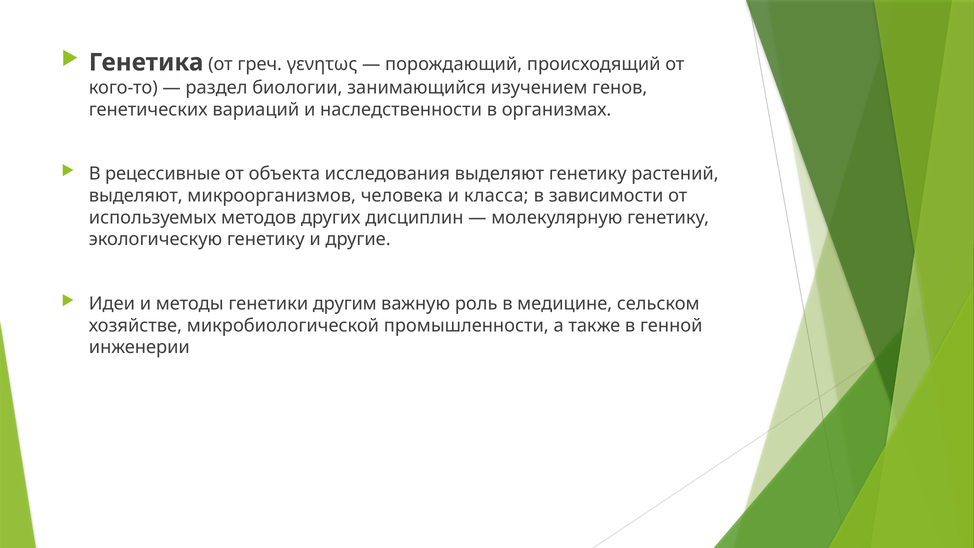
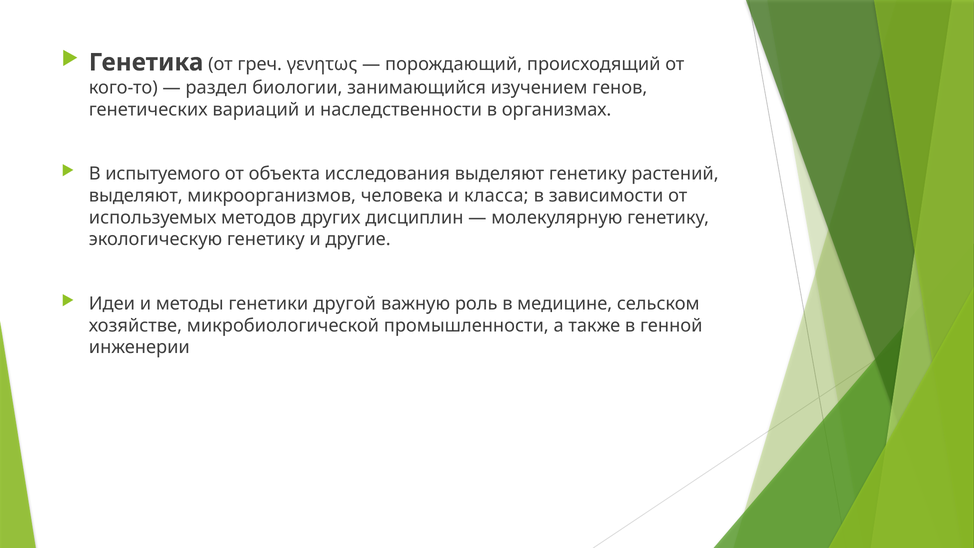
рецессивные: рецессивные -> испытуемого (163, 174)
другим: другим -> другой (345, 303)
